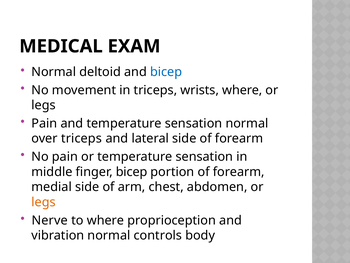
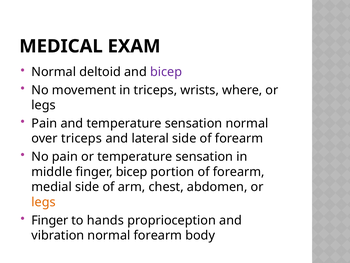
bicep colour: blue -> purple (166, 72)
Nerve: Nerve -> Finger (50, 220)
to where: where -> hands (105, 220)
normal controls: controls -> forearm (158, 235)
